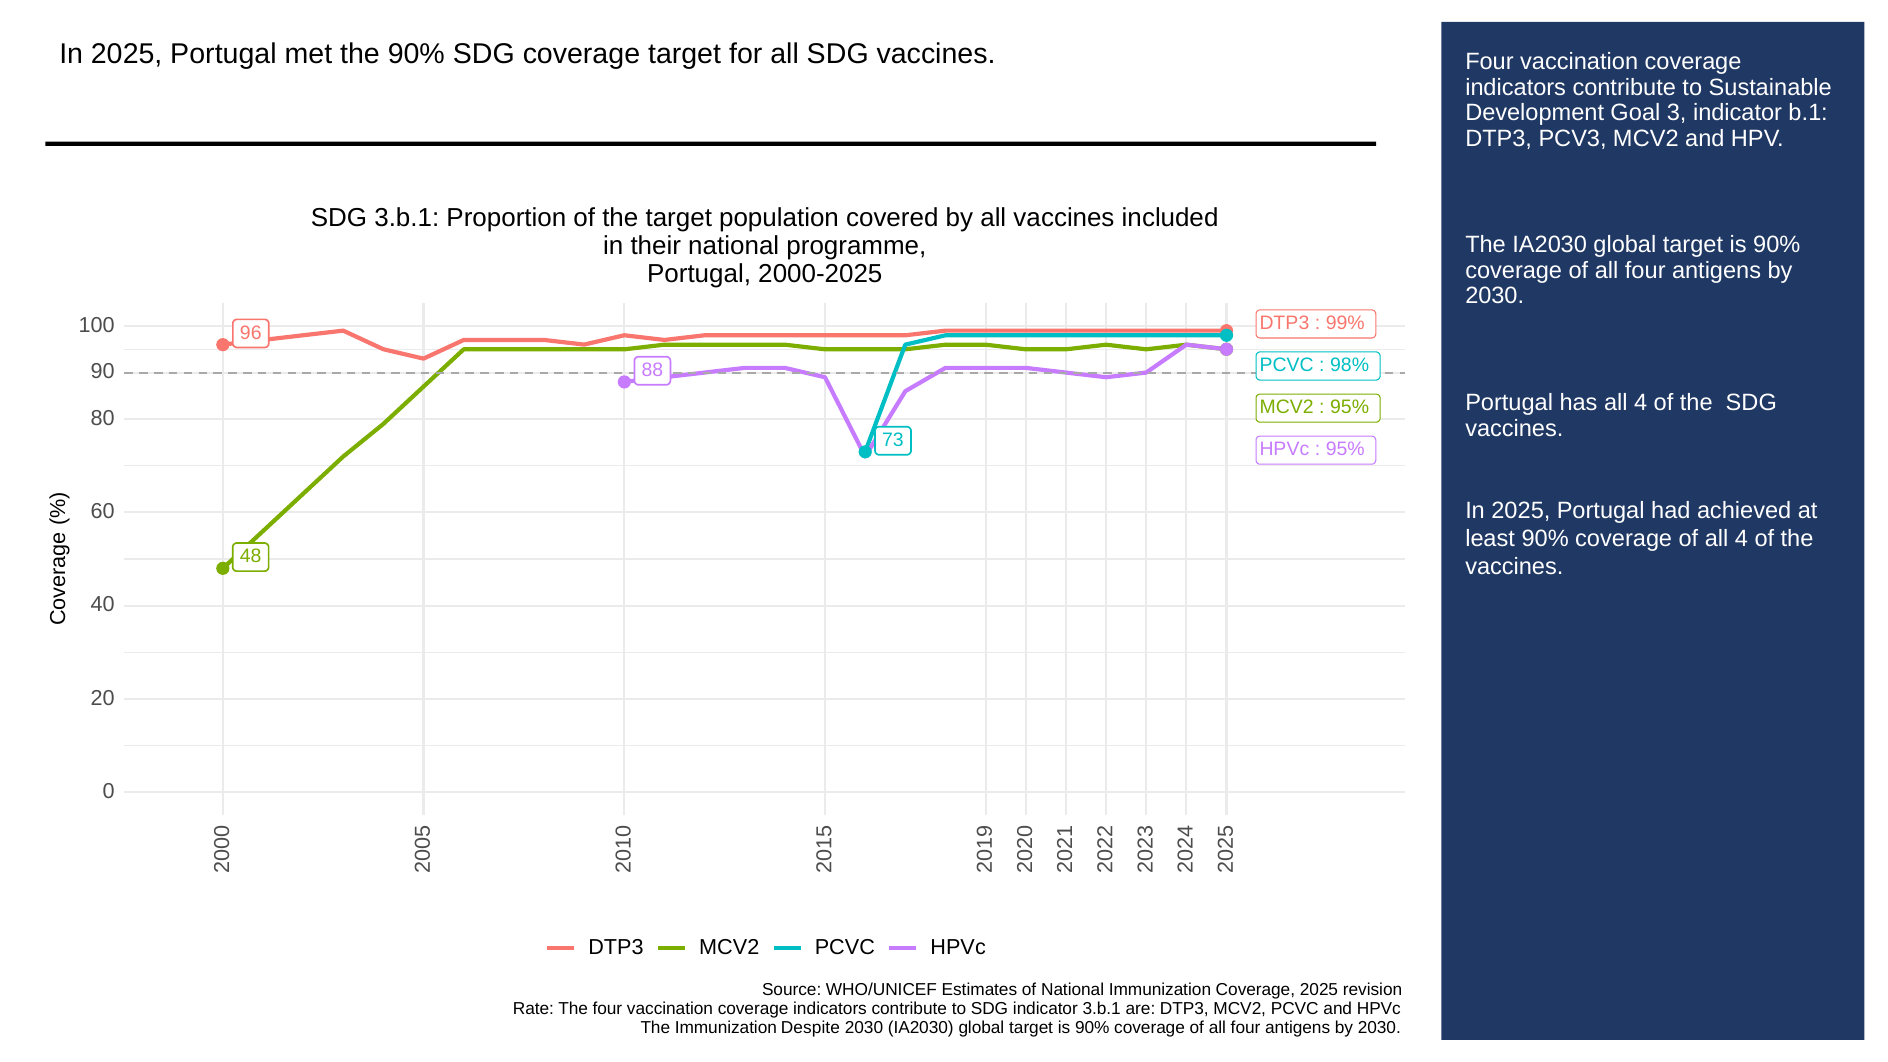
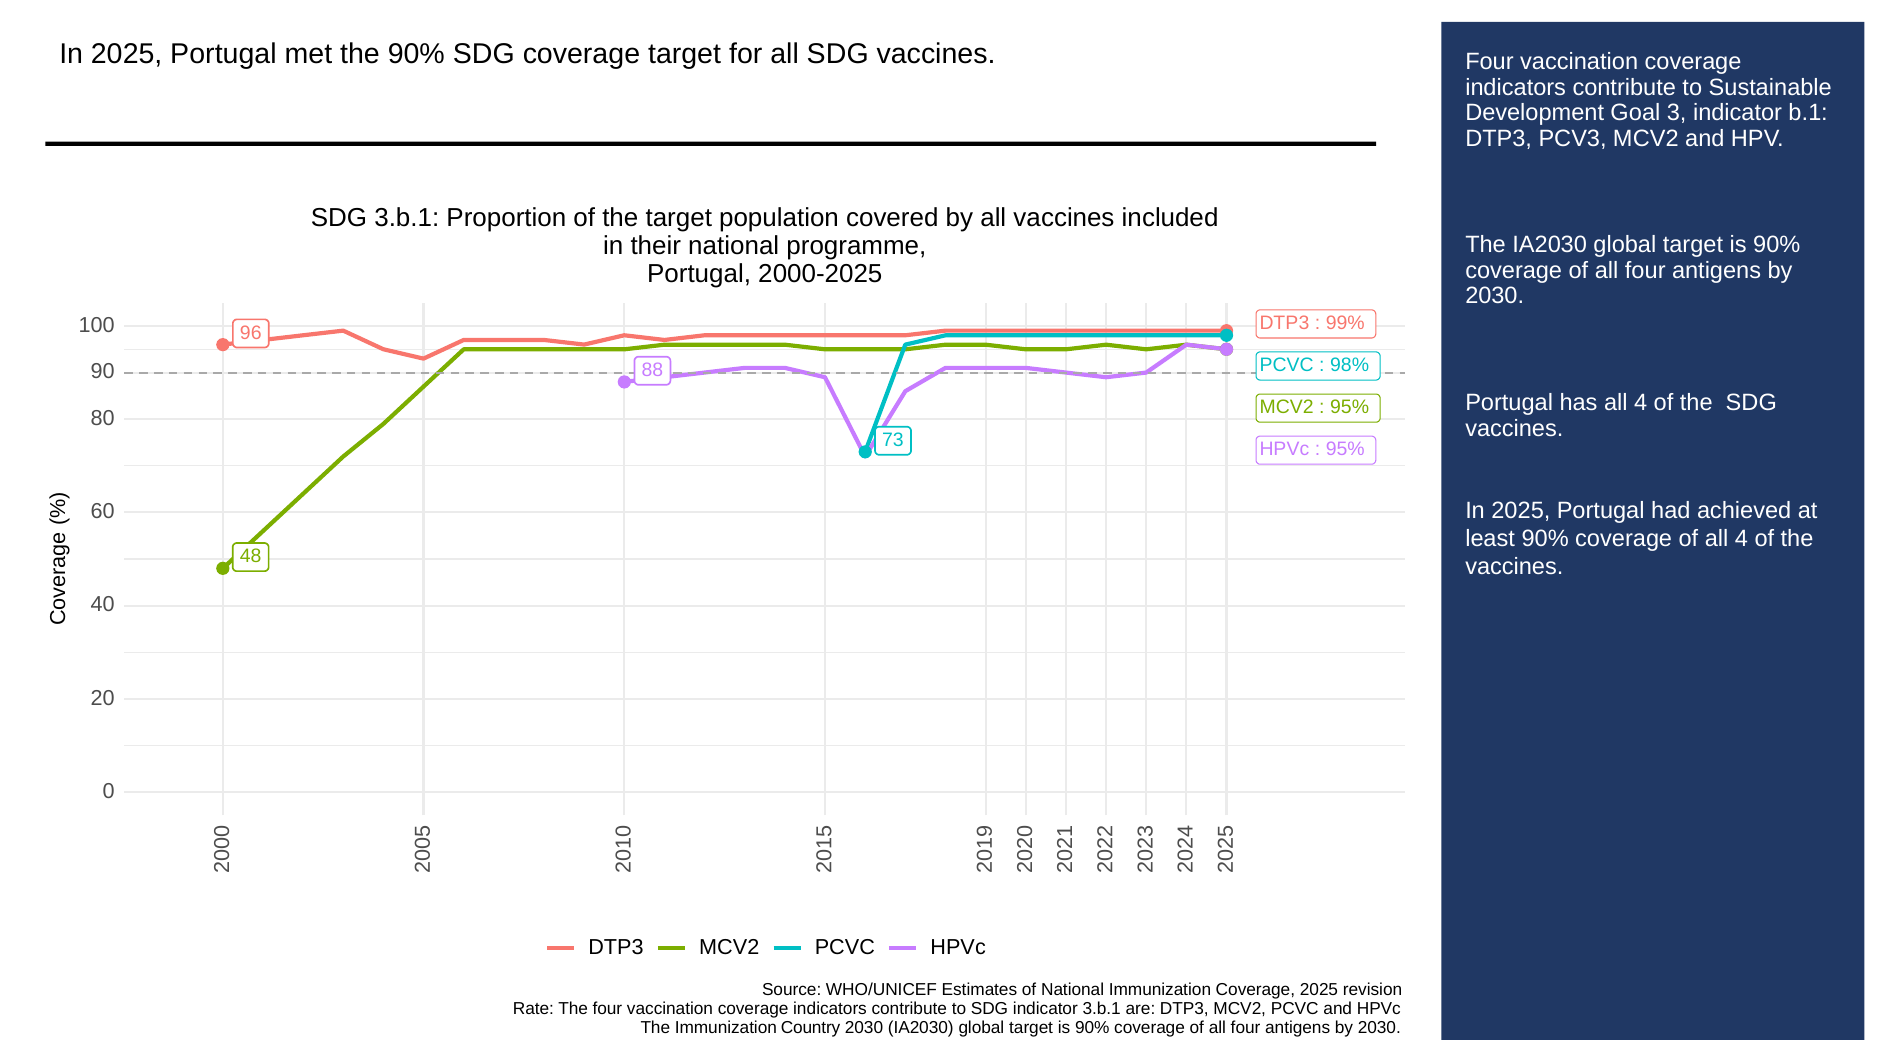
Despite: Despite -> Country (811, 1028)
